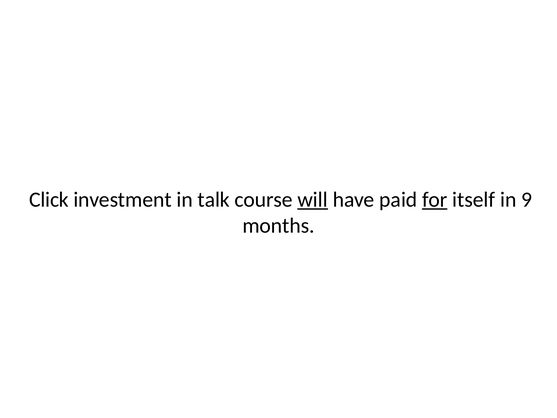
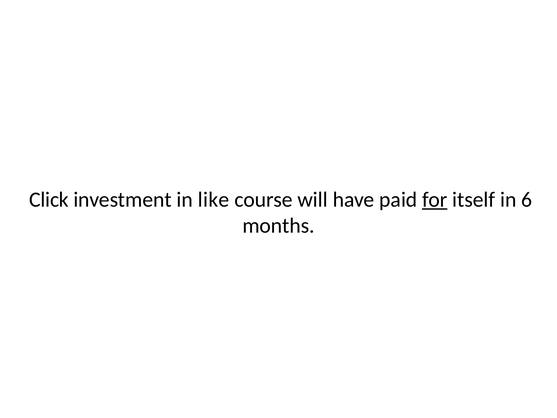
talk: talk -> like (214, 200)
will underline: present -> none (313, 200)
9: 9 -> 6 (527, 200)
